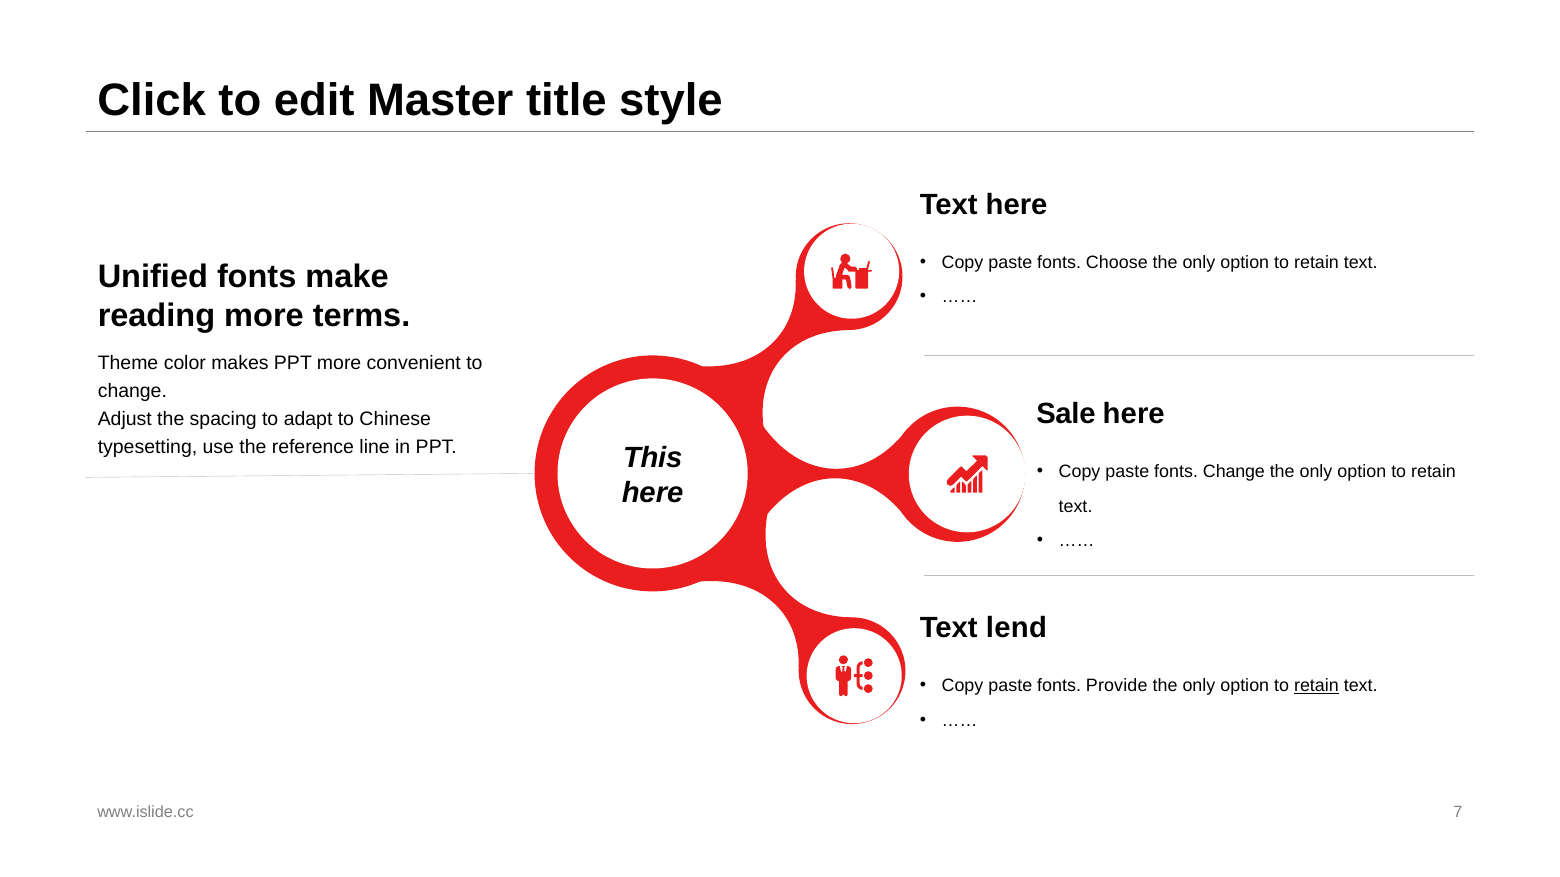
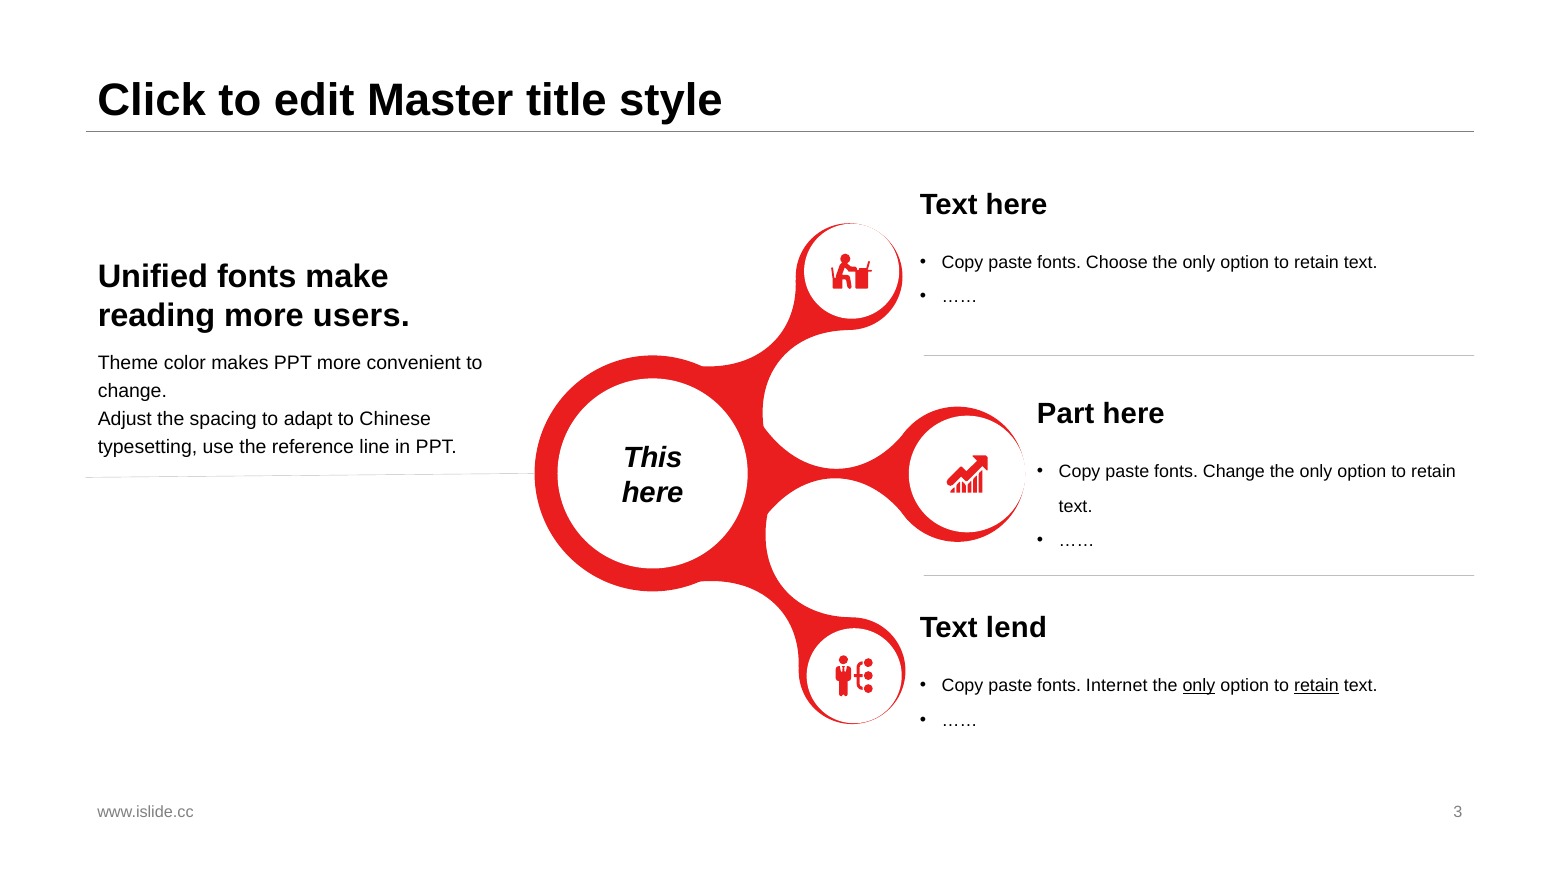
terms: terms -> users (361, 316)
Sale: Sale -> Part (1066, 414)
Provide: Provide -> Internet (1117, 686)
only underline: none -> present (1199, 686)
7: 7 -> 3 (1458, 813)
